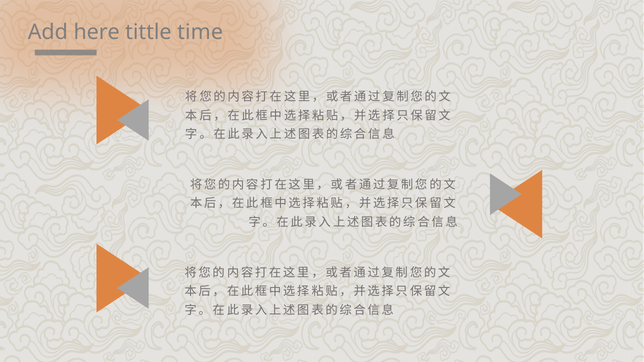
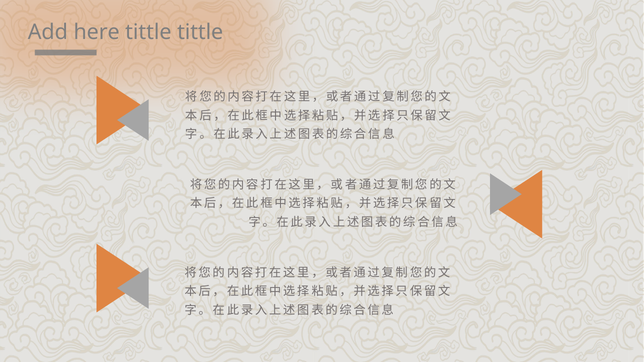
tittle time: time -> tittle (200, 32)
